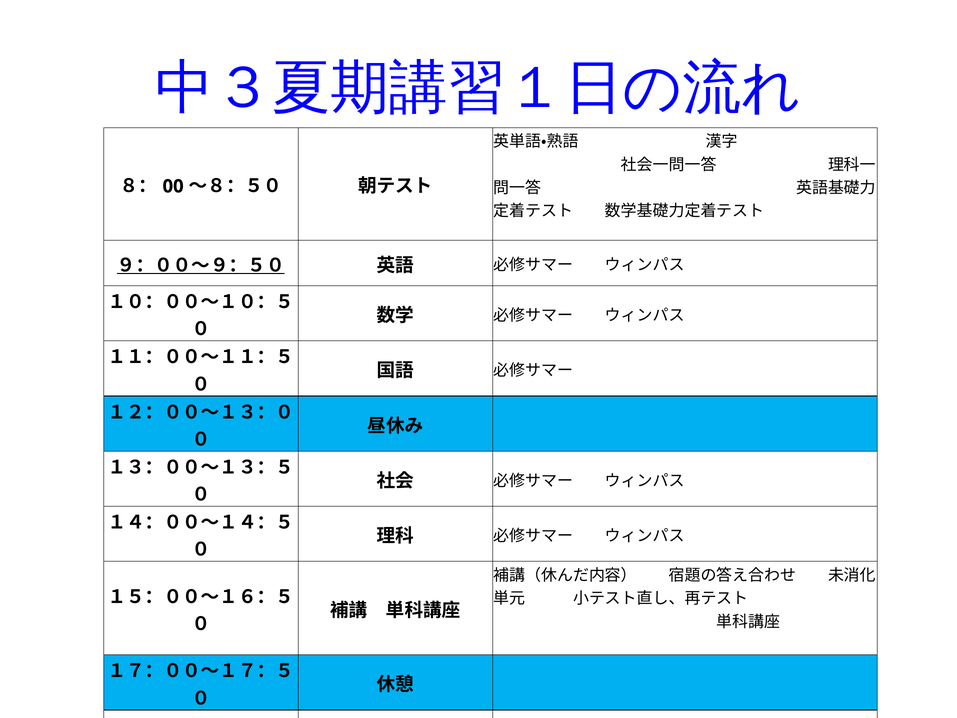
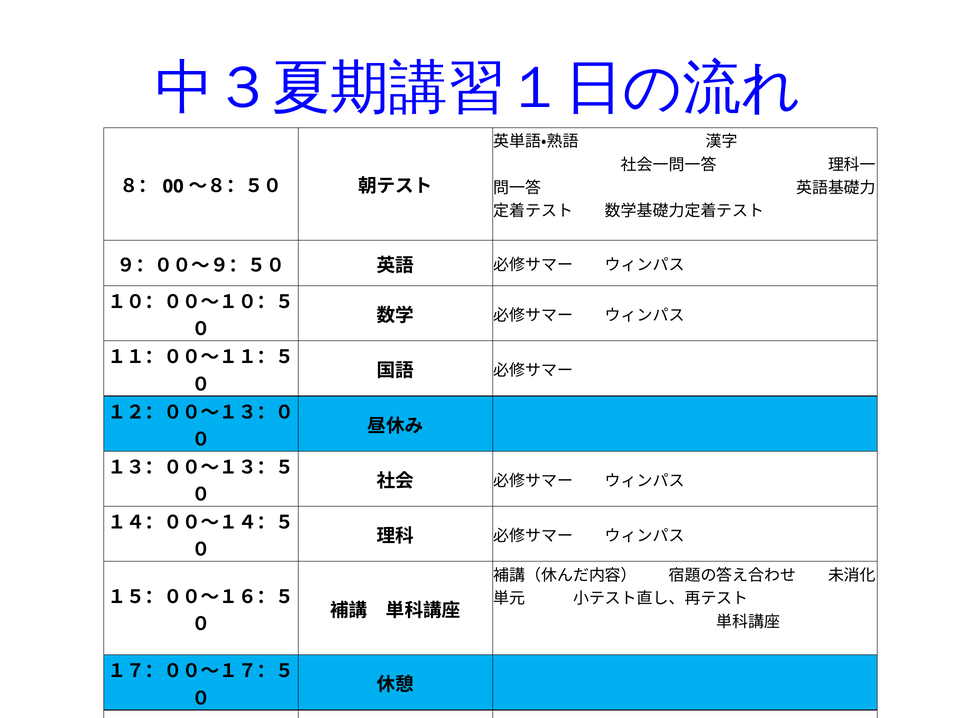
９：００～９：５０ underline: present -> none (201, 265)
